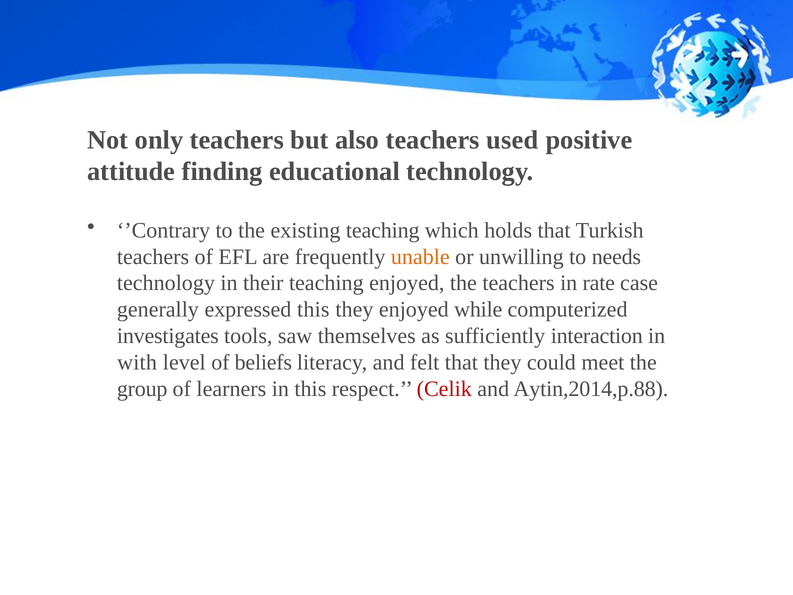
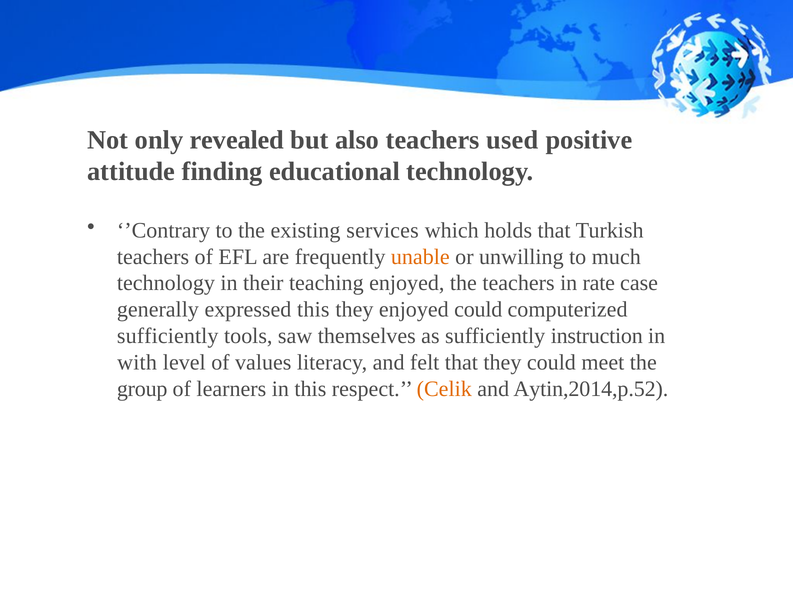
only teachers: teachers -> revealed (237, 140)
existing teaching: teaching -> services (383, 230)
needs: needs -> much (616, 257)
enjoyed while: while -> could (478, 310)
investigates: investigates -> sufficiently (168, 336)
interaction: interaction -> instruction (597, 336)
beliefs: beliefs -> values (263, 362)
Celik colour: red -> orange (444, 389)
Aytin,2014,p.88: Aytin,2014,p.88 -> Aytin,2014,p.52 (591, 389)
